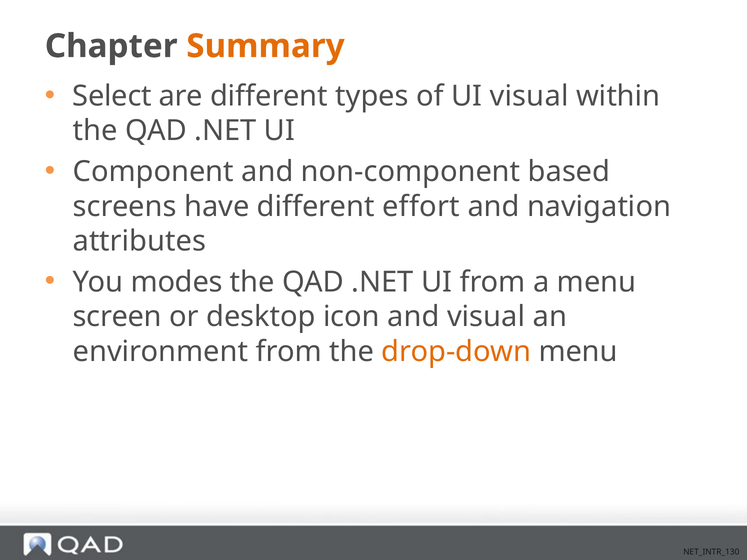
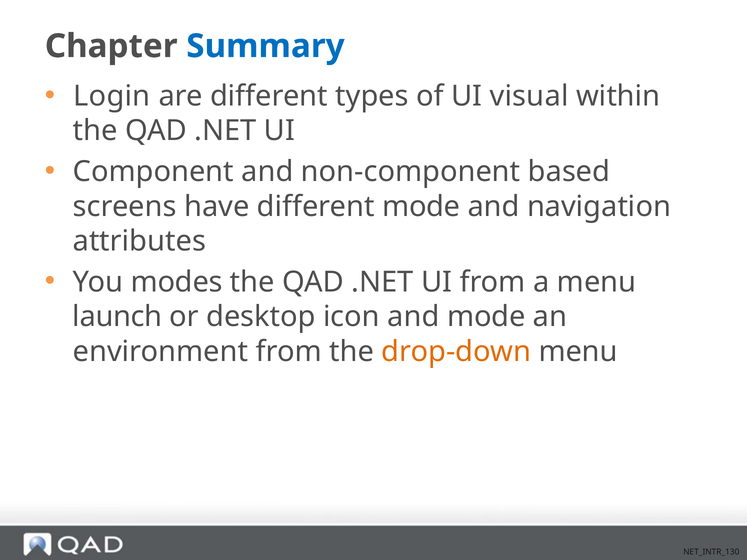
Summary colour: orange -> blue (265, 46)
Select: Select -> Login (112, 96)
different effort: effort -> mode (421, 207)
screen: screen -> launch (117, 317)
and visual: visual -> mode (486, 317)
